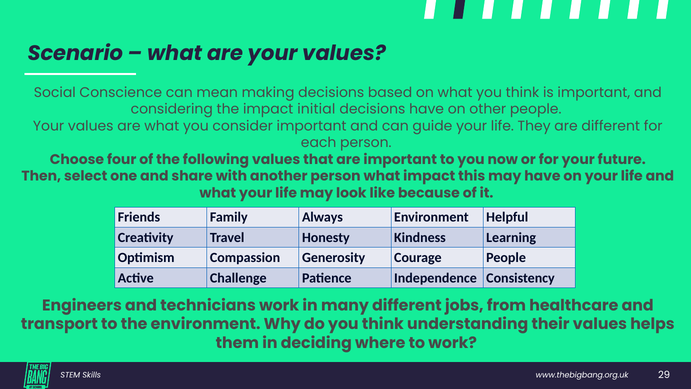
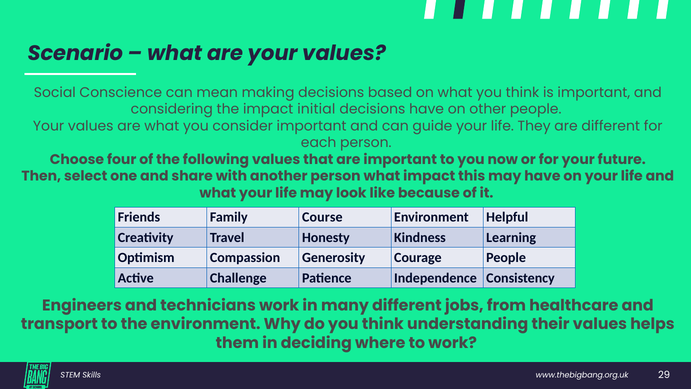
Always: Always -> Course (322, 217)
